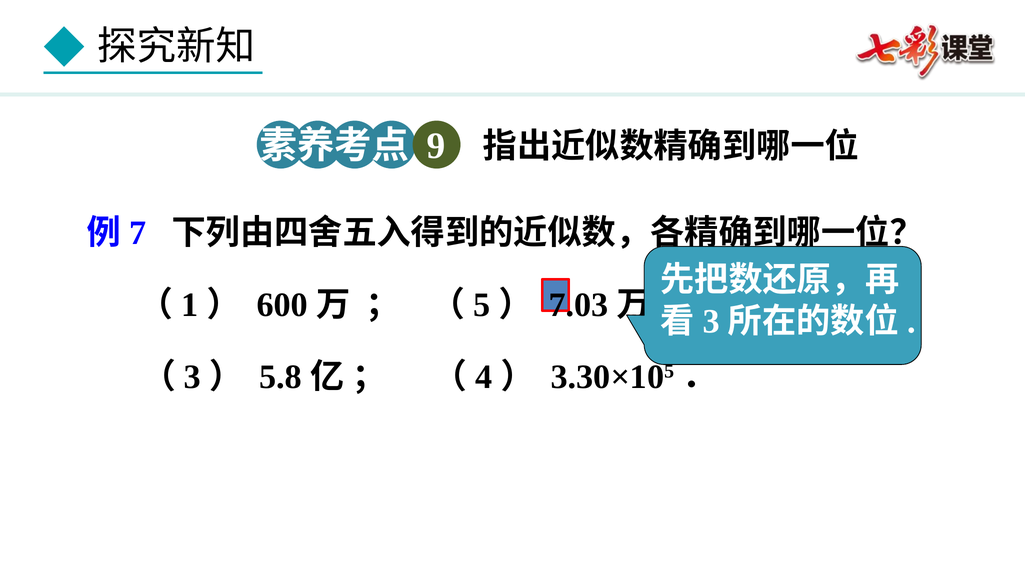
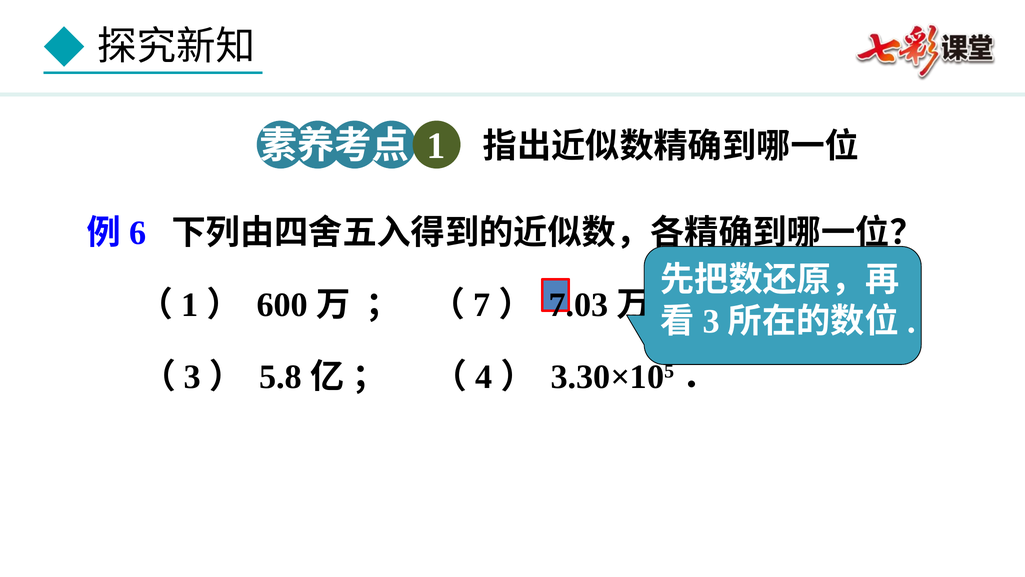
9: 9 -> 1 (436, 146)
7: 7 -> 6 (138, 233)
5: 5 -> 7 (482, 305)
